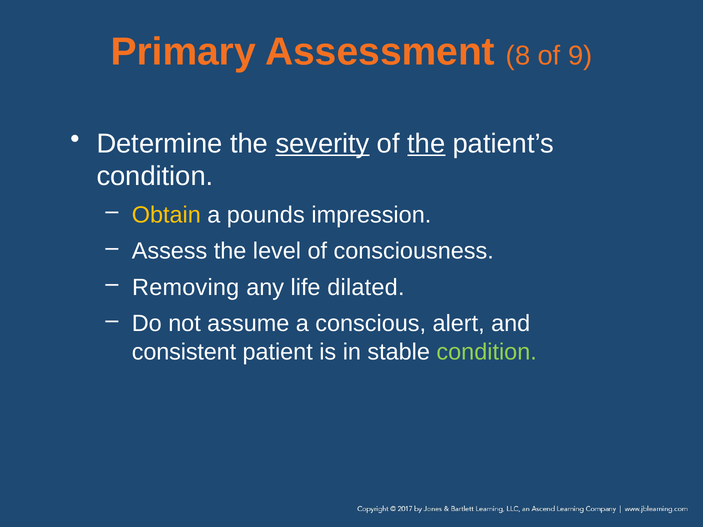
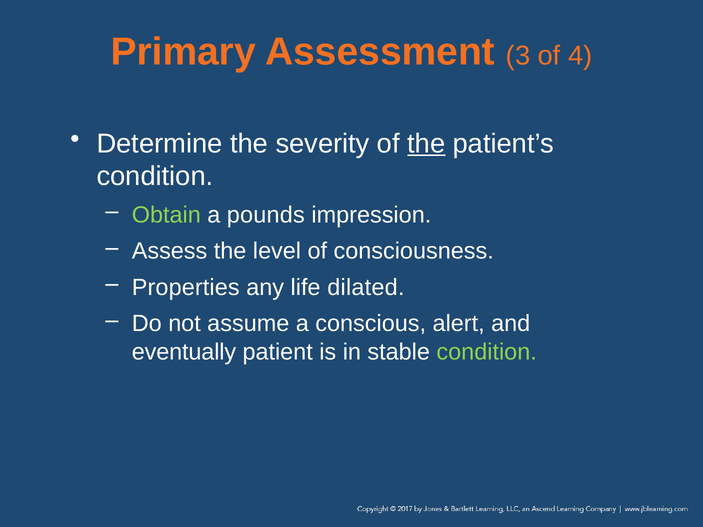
8: 8 -> 3 (518, 56)
9: 9 -> 4 (580, 56)
severity underline: present -> none (323, 144)
Obtain colour: yellow -> light green (166, 215)
Removing: Removing -> Properties (186, 288)
consistent: consistent -> eventually (184, 352)
